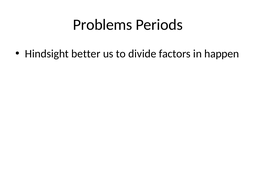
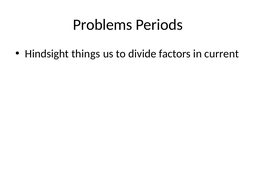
better: better -> things (86, 54)
happen: happen -> current (222, 54)
